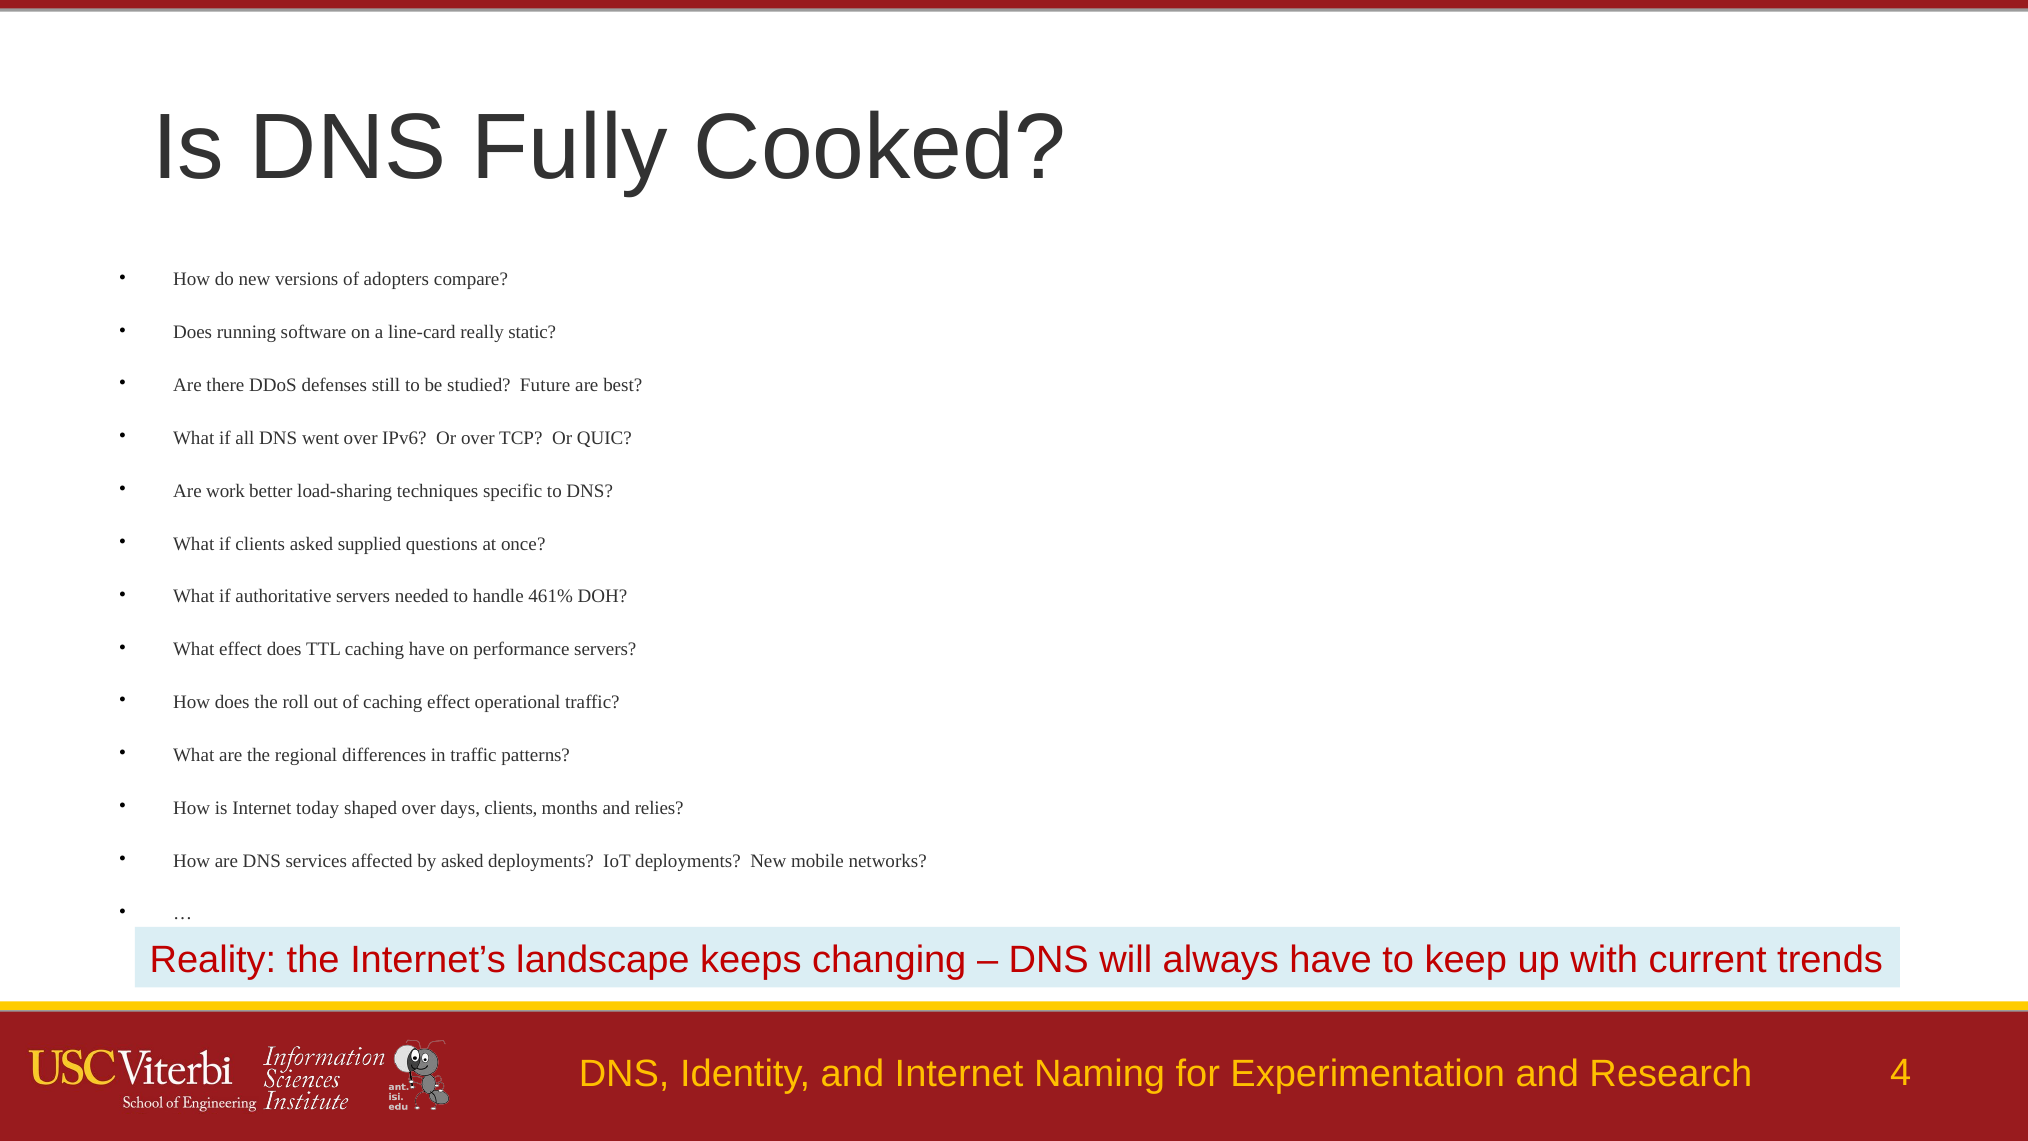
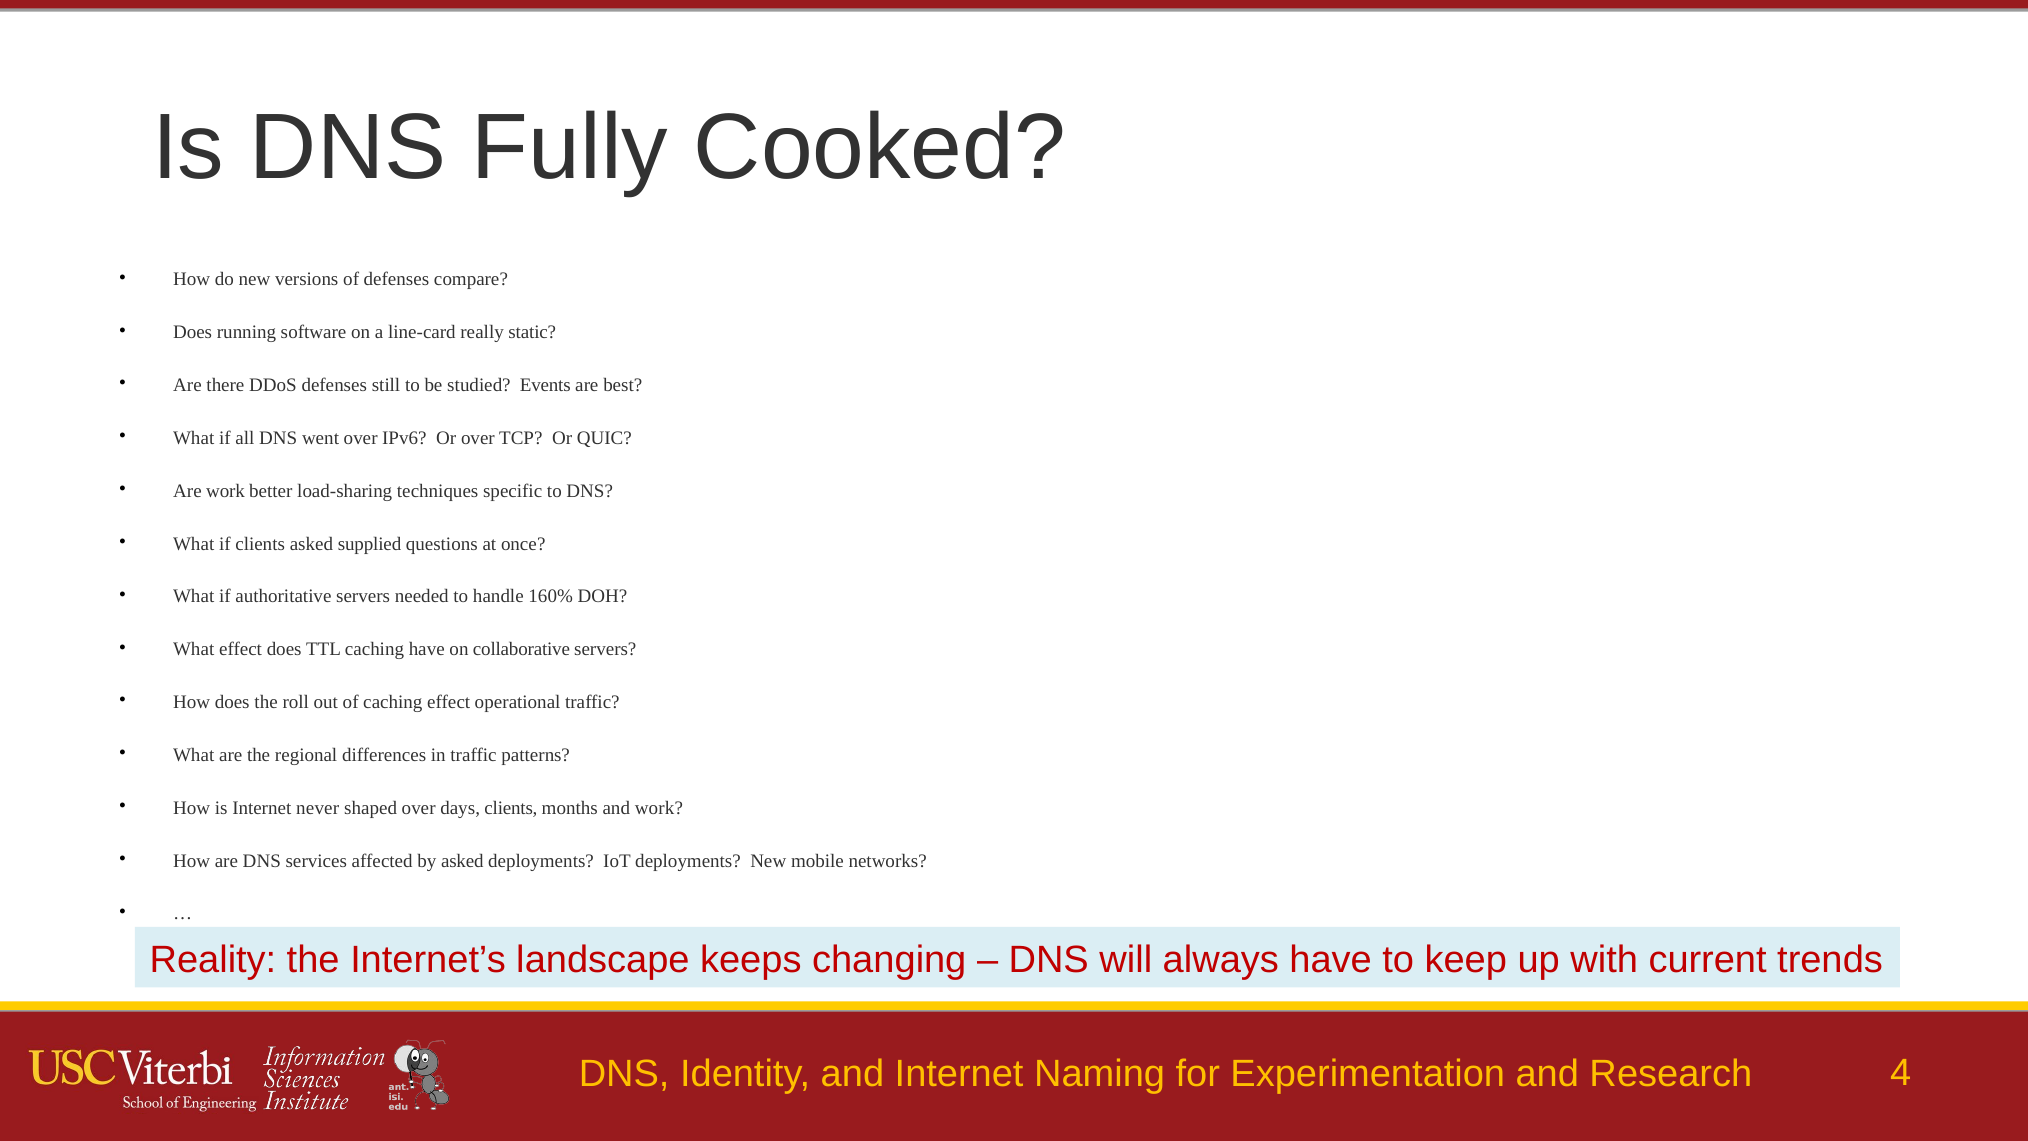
of adopters: adopters -> defenses (396, 280)
Future: Future -> Events (545, 385)
461%: 461% -> 160% (551, 597)
performance: performance -> collaborative (521, 649)
today: today -> never (318, 808)
and relies: relies -> work (659, 808)
